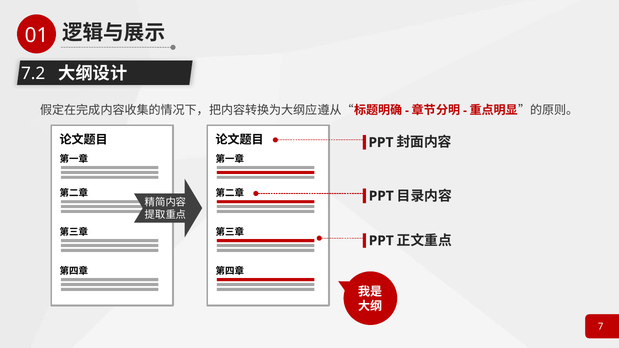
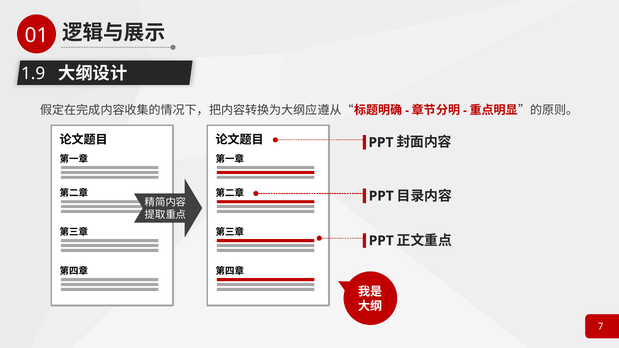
7.2: 7.2 -> 1.9 (33, 74)
